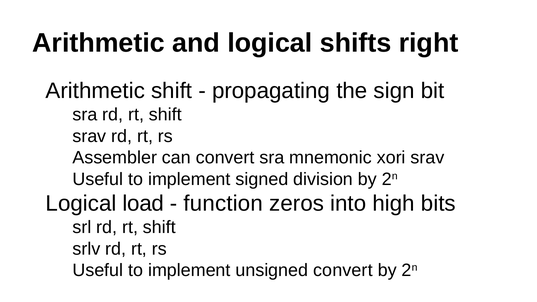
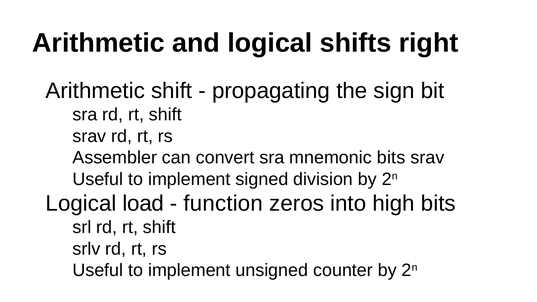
mnemonic xori: xori -> bits (391, 158)
unsigned convert: convert -> counter (343, 270)
